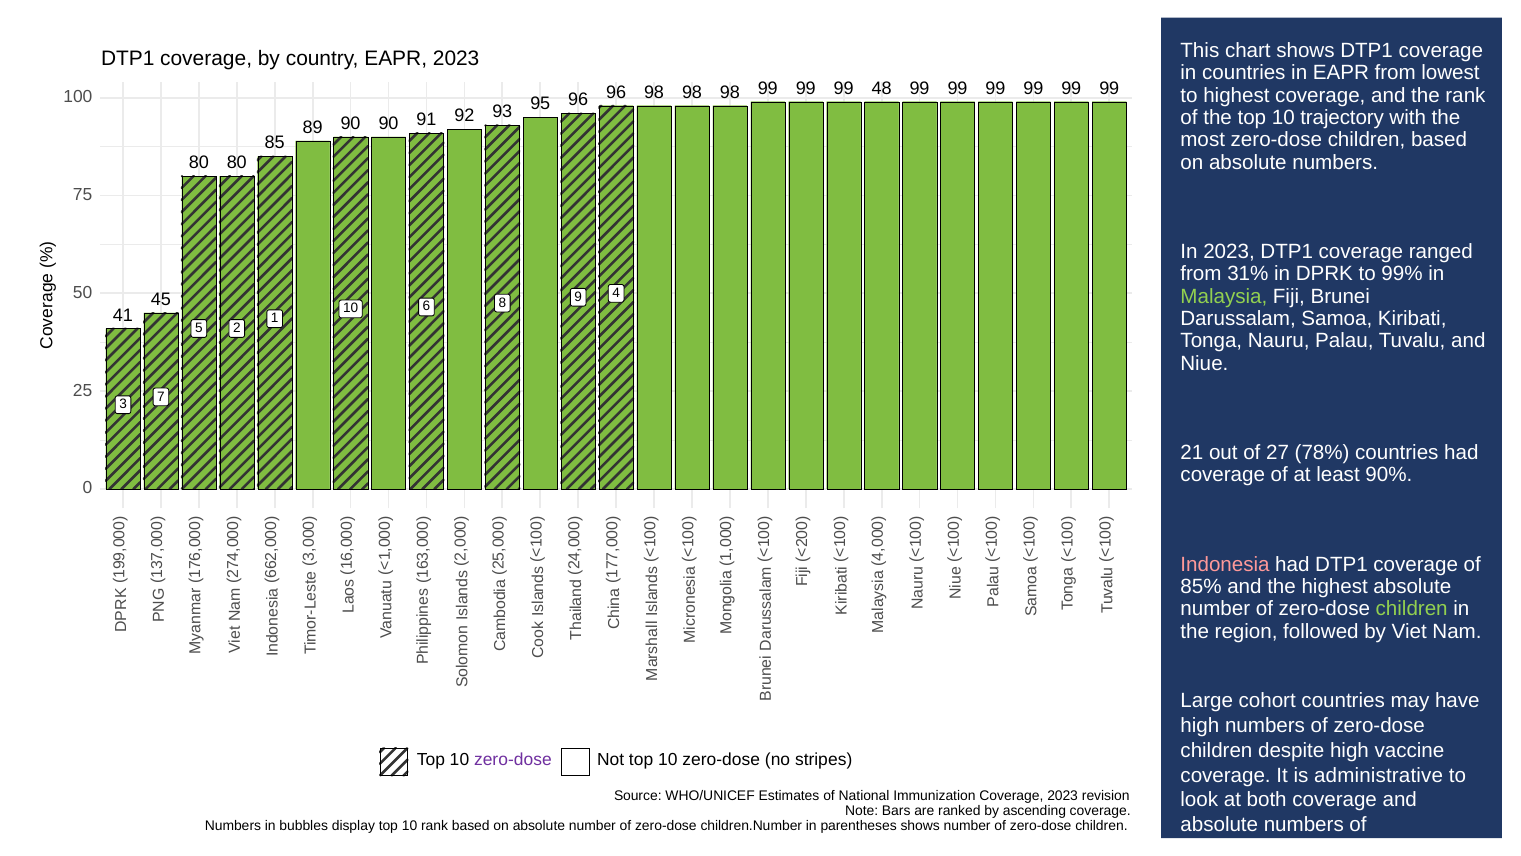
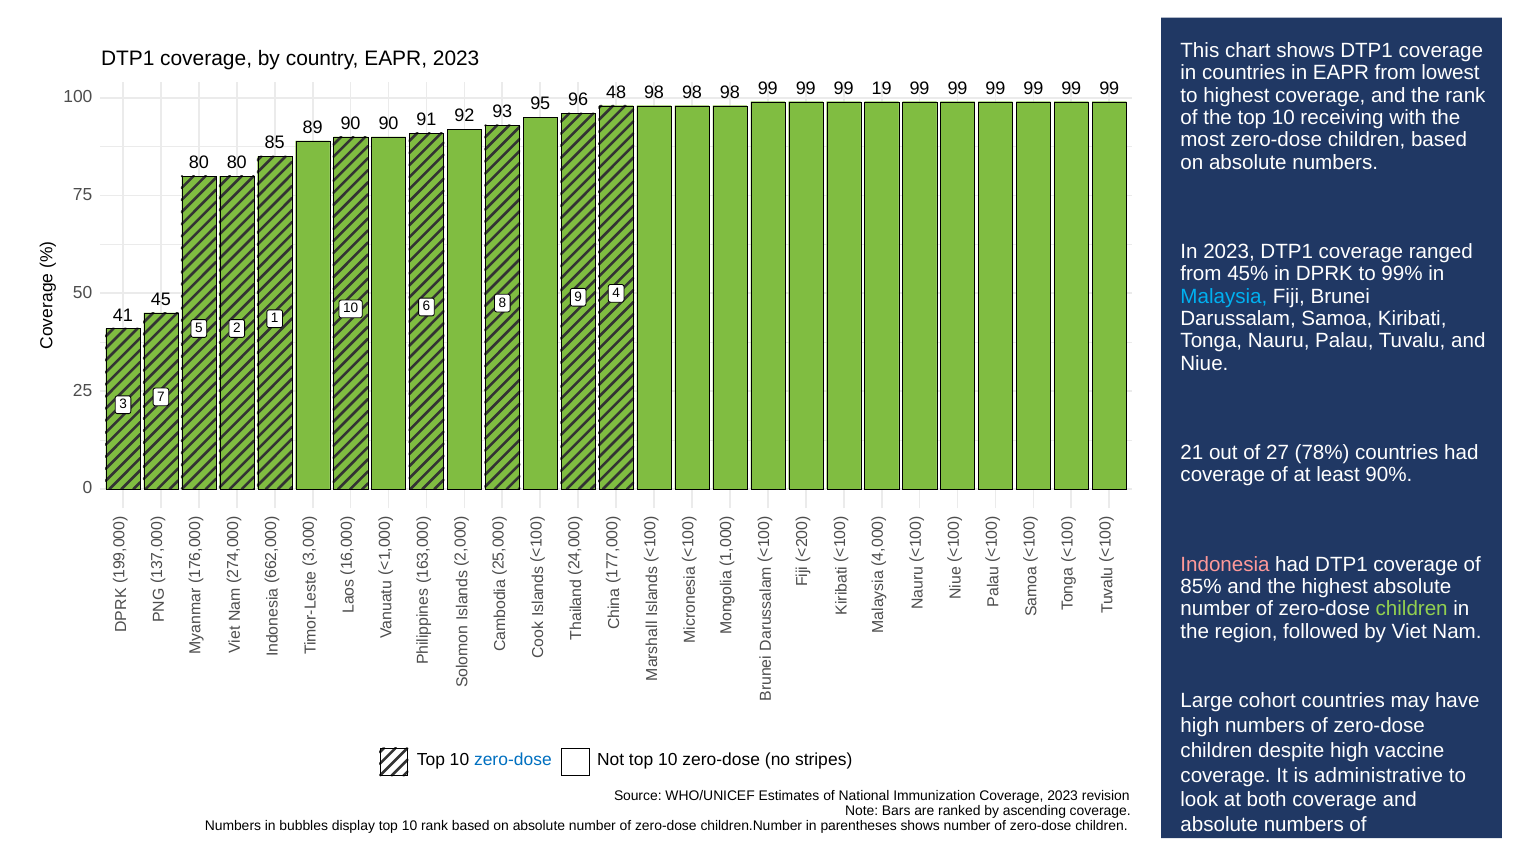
48: 48 -> 19 (882, 88)
trajectory: trajectory -> receiving (1342, 118)
96 96: 96 -> 48 (616, 92)
31%: 31% -> 45% (1248, 274)
Malaysia colour: light green -> light blue (1224, 296)
zero-dose colour: purple -> blue (513, 759)
